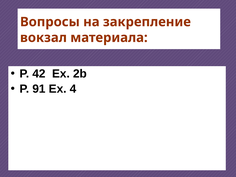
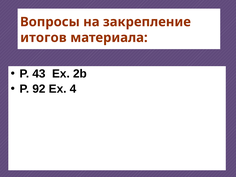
вокзал: вокзал -> итогов (43, 38)
42: 42 -> 43 (39, 74)
91: 91 -> 92 (39, 89)
